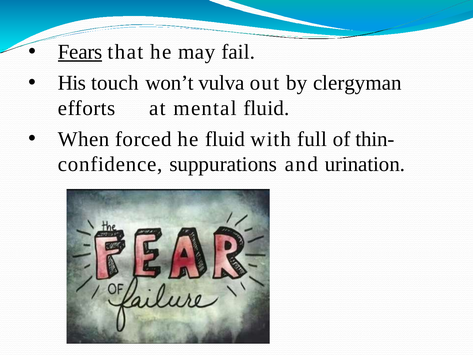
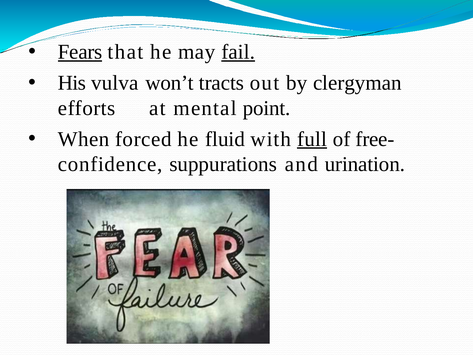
fail underline: none -> present (238, 52)
touch: touch -> vulva (115, 83)
vulva: vulva -> tracts (221, 83)
mental fluid: fluid -> point (267, 108)
full underline: none -> present (312, 139)
thin-: thin- -> free- (375, 139)
